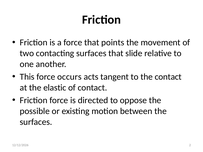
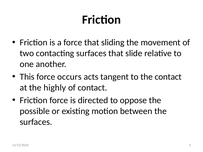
points: points -> sliding (113, 43)
elastic: elastic -> highly (55, 88)
